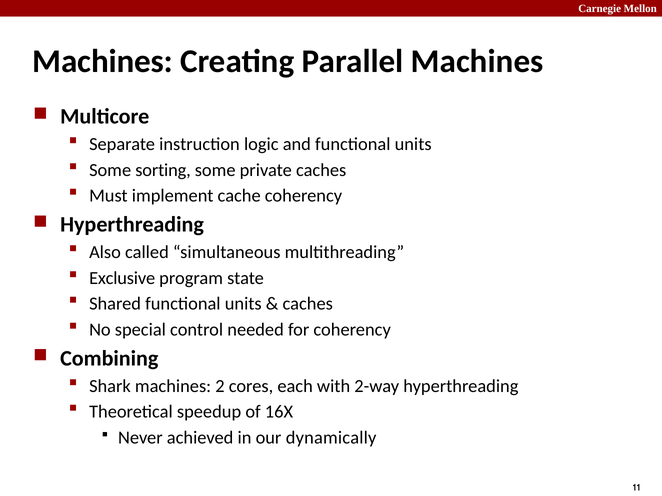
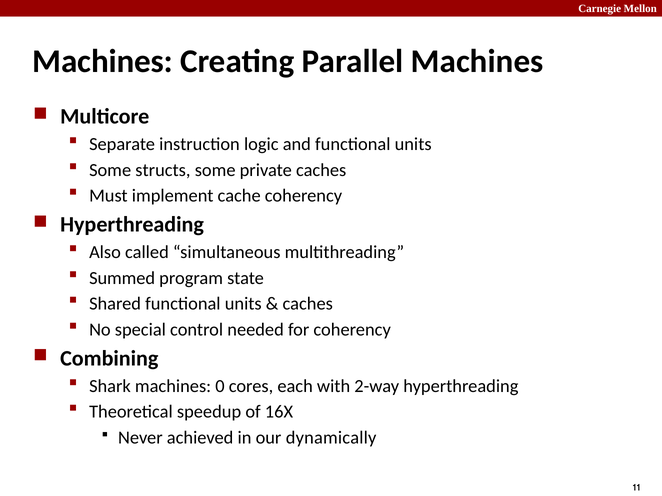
sorting: sorting -> structs (163, 170)
Exclusive: Exclusive -> Summed (122, 278)
2: 2 -> 0 (220, 386)
